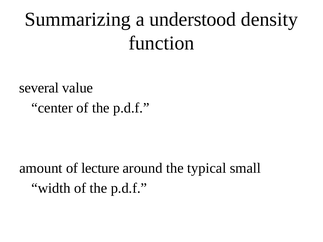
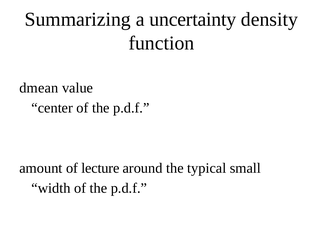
understood: understood -> uncertainty (193, 19)
several: several -> dmean (39, 88)
